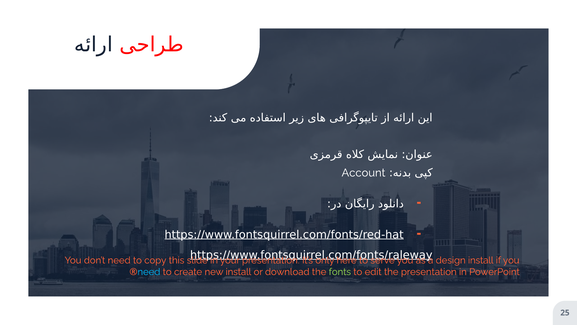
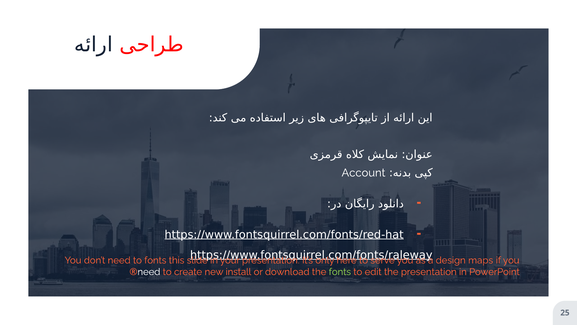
to copy: copy -> fonts (155, 260)
design install: install -> maps (481, 260)
need colour: light blue -> white (149, 271)
